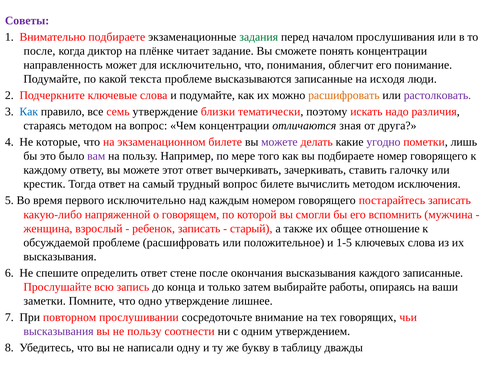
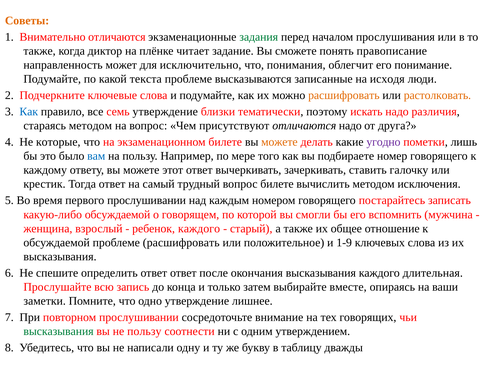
Советы colour: purple -> orange (27, 20)
Внимательно подбираете: подбираете -> отличаются (117, 37)
после: после -> также (40, 51)
понять концентрации: концентрации -> правописание (392, 51)
растолковать colour: purple -> orange (437, 95)
Чем концентрации: концентрации -> присутствуют (234, 126)
отличаются зная: зная -> надо (350, 126)
можете colour: purple -> orange (279, 142)
вам colour: purple -> blue (96, 156)
первого исключительно: исключительно -> прослушивании (147, 200)
какую-либо напряженной: напряженной -> обсуждаемой (118, 214)
ребенок записать: записать -> каждого (199, 228)
1-5: 1-5 -> 1-9 (344, 242)
ответ стене: стене -> ответ (183, 273)
каждого записанные: записанные -> длительная (433, 273)
работы: работы -> вместе (348, 287)
высказывания colour: purple -> green (59, 331)
